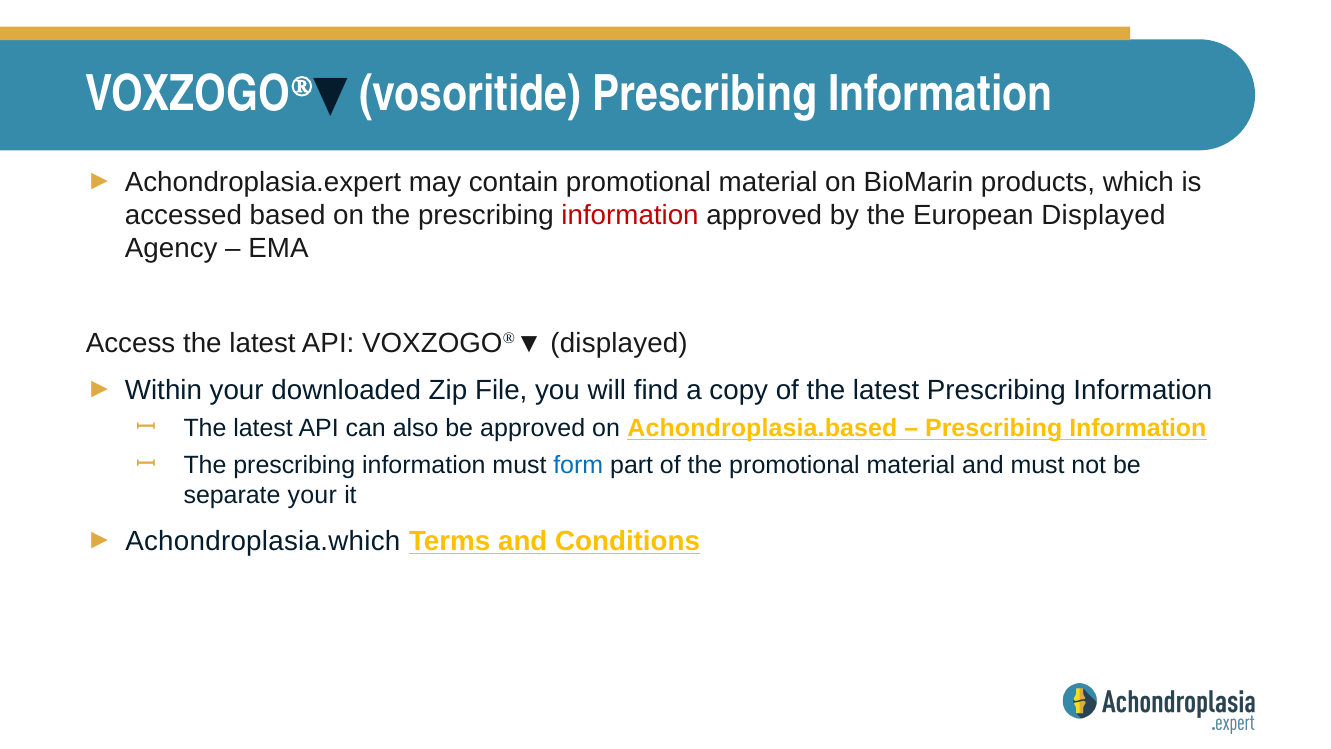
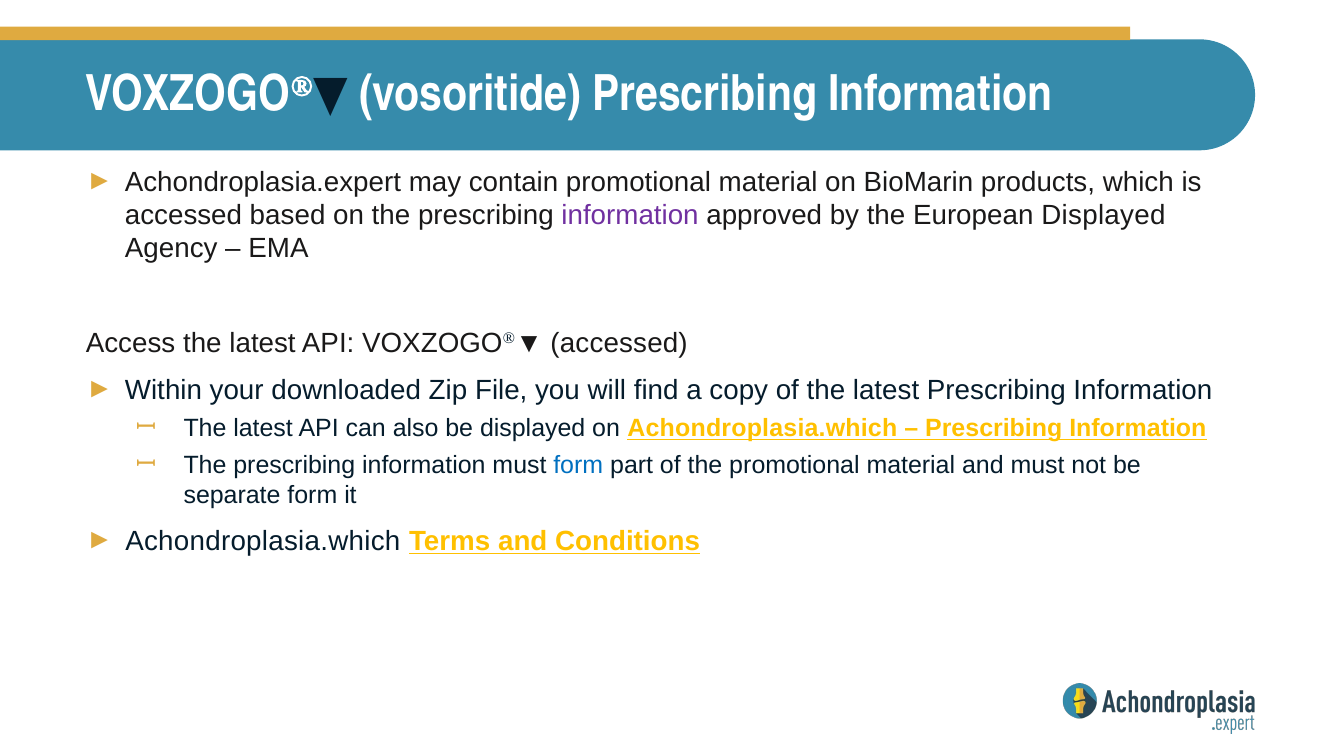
information colour: red -> purple (630, 215)
displayed: displayed -> accessed (619, 343)
be approved: approved -> displayed (533, 428)
on Achondroplasia.based: Achondroplasia.based -> Achondroplasia.which (762, 428)
separate your: your -> form (312, 495)
